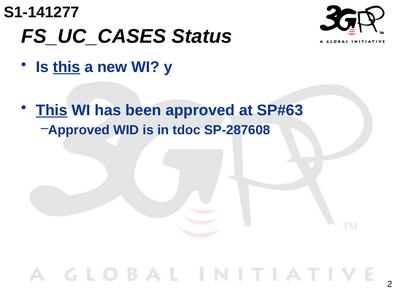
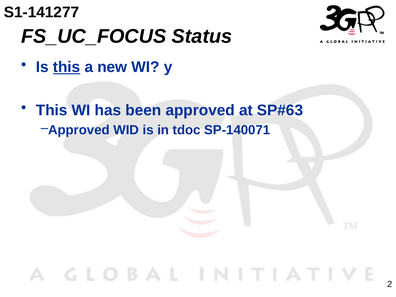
FS_UC_CASES: FS_UC_CASES -> FS_UC_FOCUS (94, 36)
This underline: present -> none (52, 110)
SP-287608: SP-287608 -> SP-140071 (237, 130)
